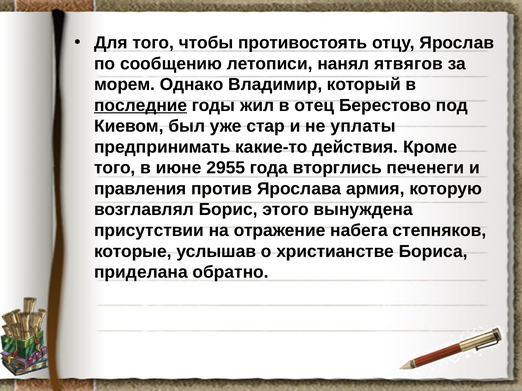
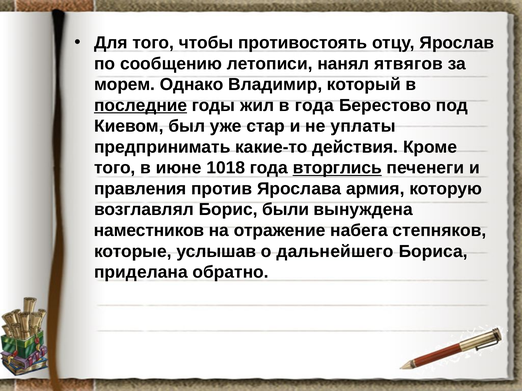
в отец: отец -> года (314, 105)
2955: 2955 -> 1018 (226, 168)
вторглись underline: none -> present (337, 168)
этого: этого -> были (286, 210)
присутствии: присутствии -> наместников (149, 231)
христианстве: христианстве -> дальнейшего (335, 252)
